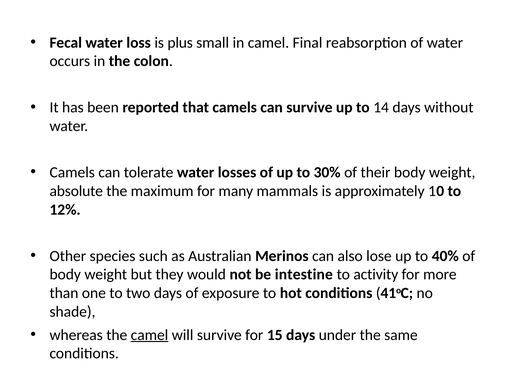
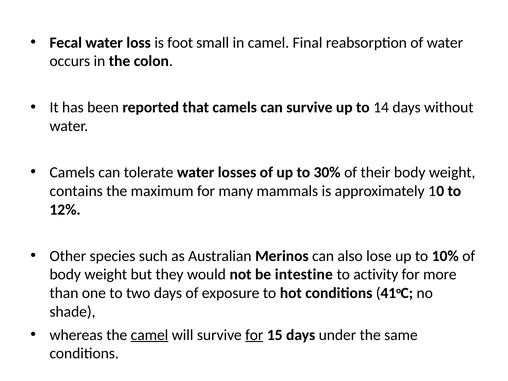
plus: plus -> foot (180, 43)
absolute: absolute -> contains (76, 191)
40%: 40% -> 10% (445, 256)
for underline: none -> present (254, 335)
